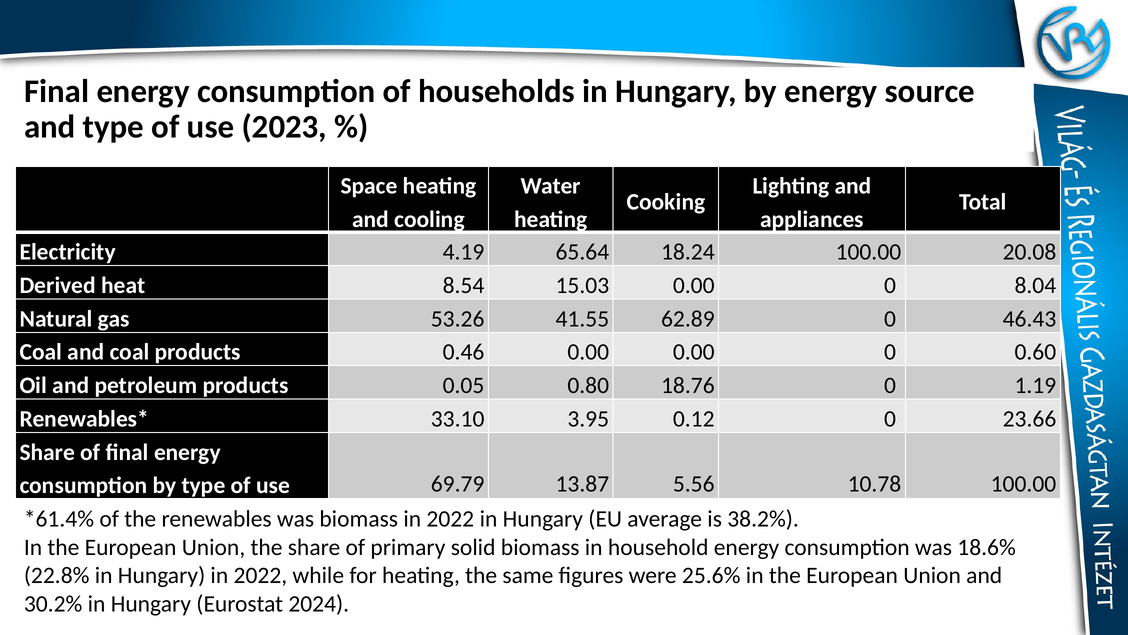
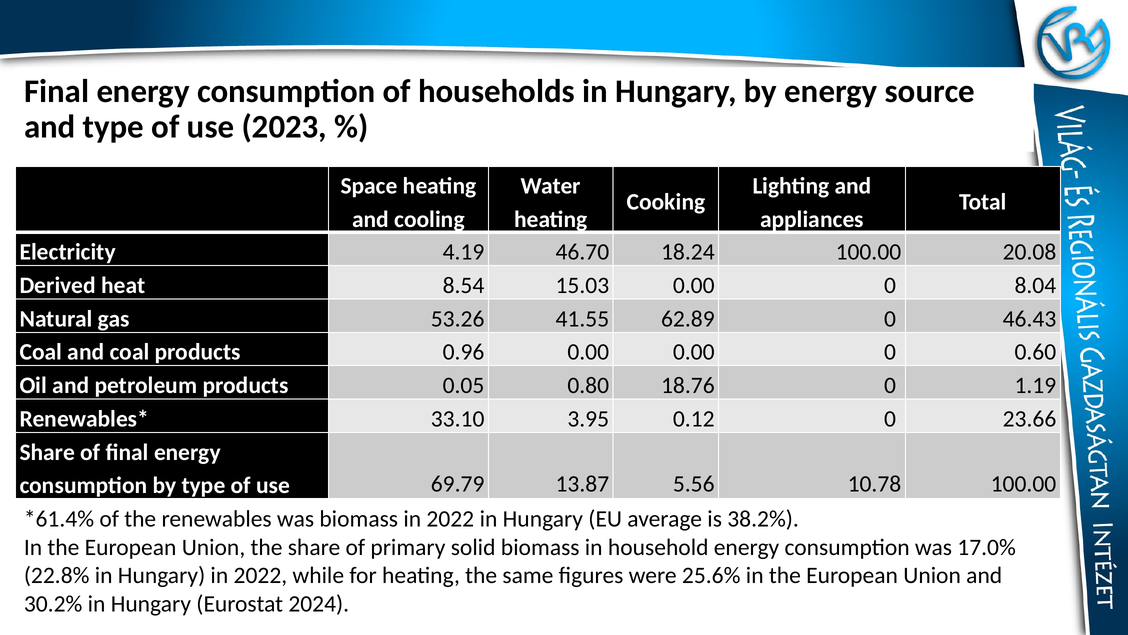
65.64: 65.64 -> 46.70 (582, 252)
0.46: 0.46 -> 0.96 (464, 352)
18.6%: 18.6% -> 17.0% (987, 547)
